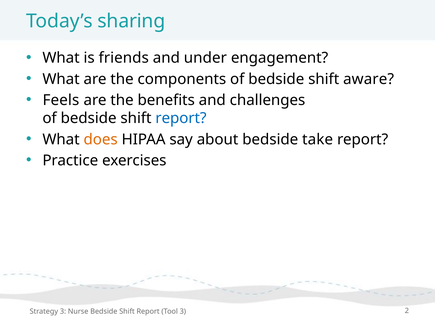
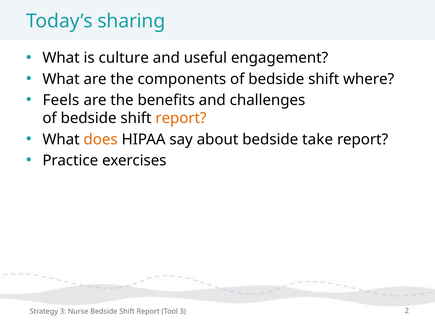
friends: friends -> culture (124, 58)
under: under -> useful (205, 58)
aware: aware -> where (369, 79)
report colour: blue -> orange (181, 118)
